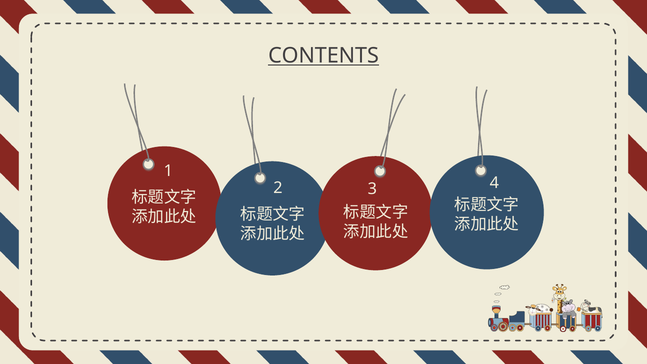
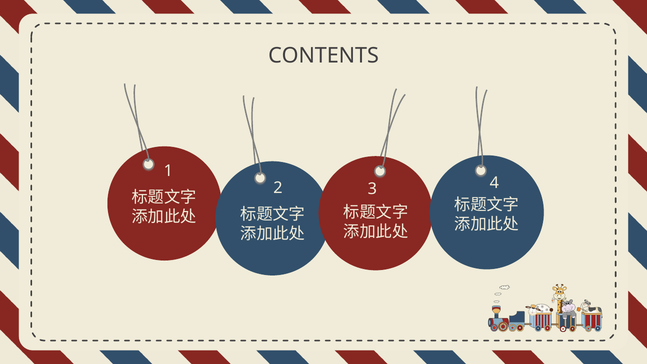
CONTENTS underline: present -> none (323, 56)
